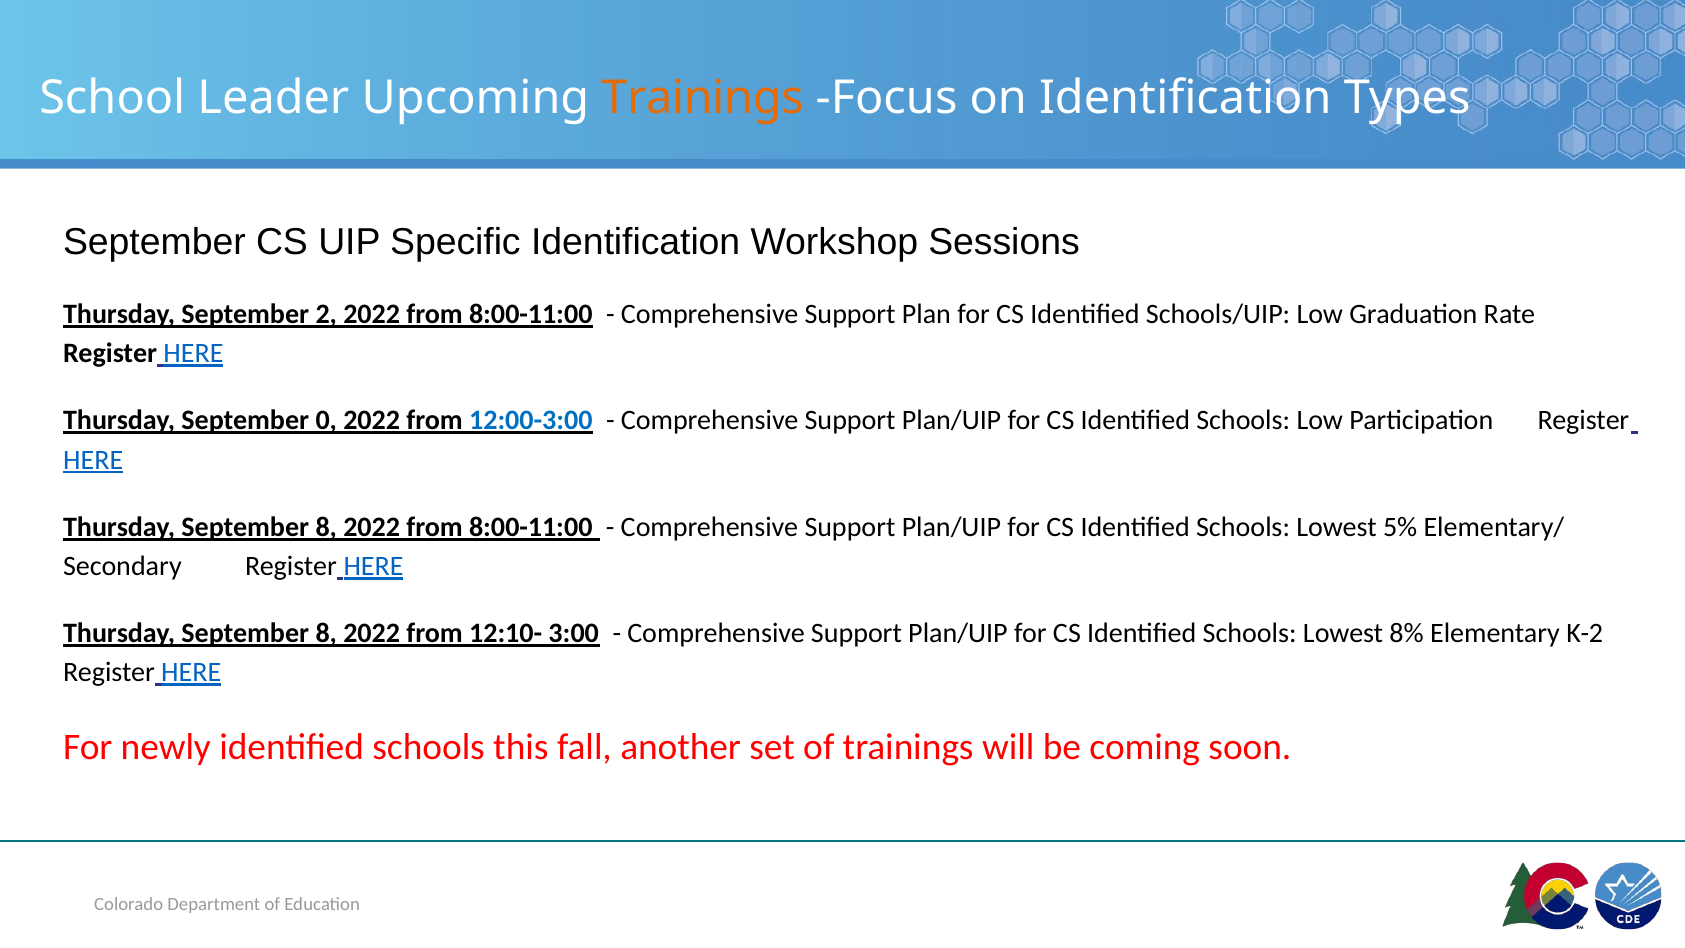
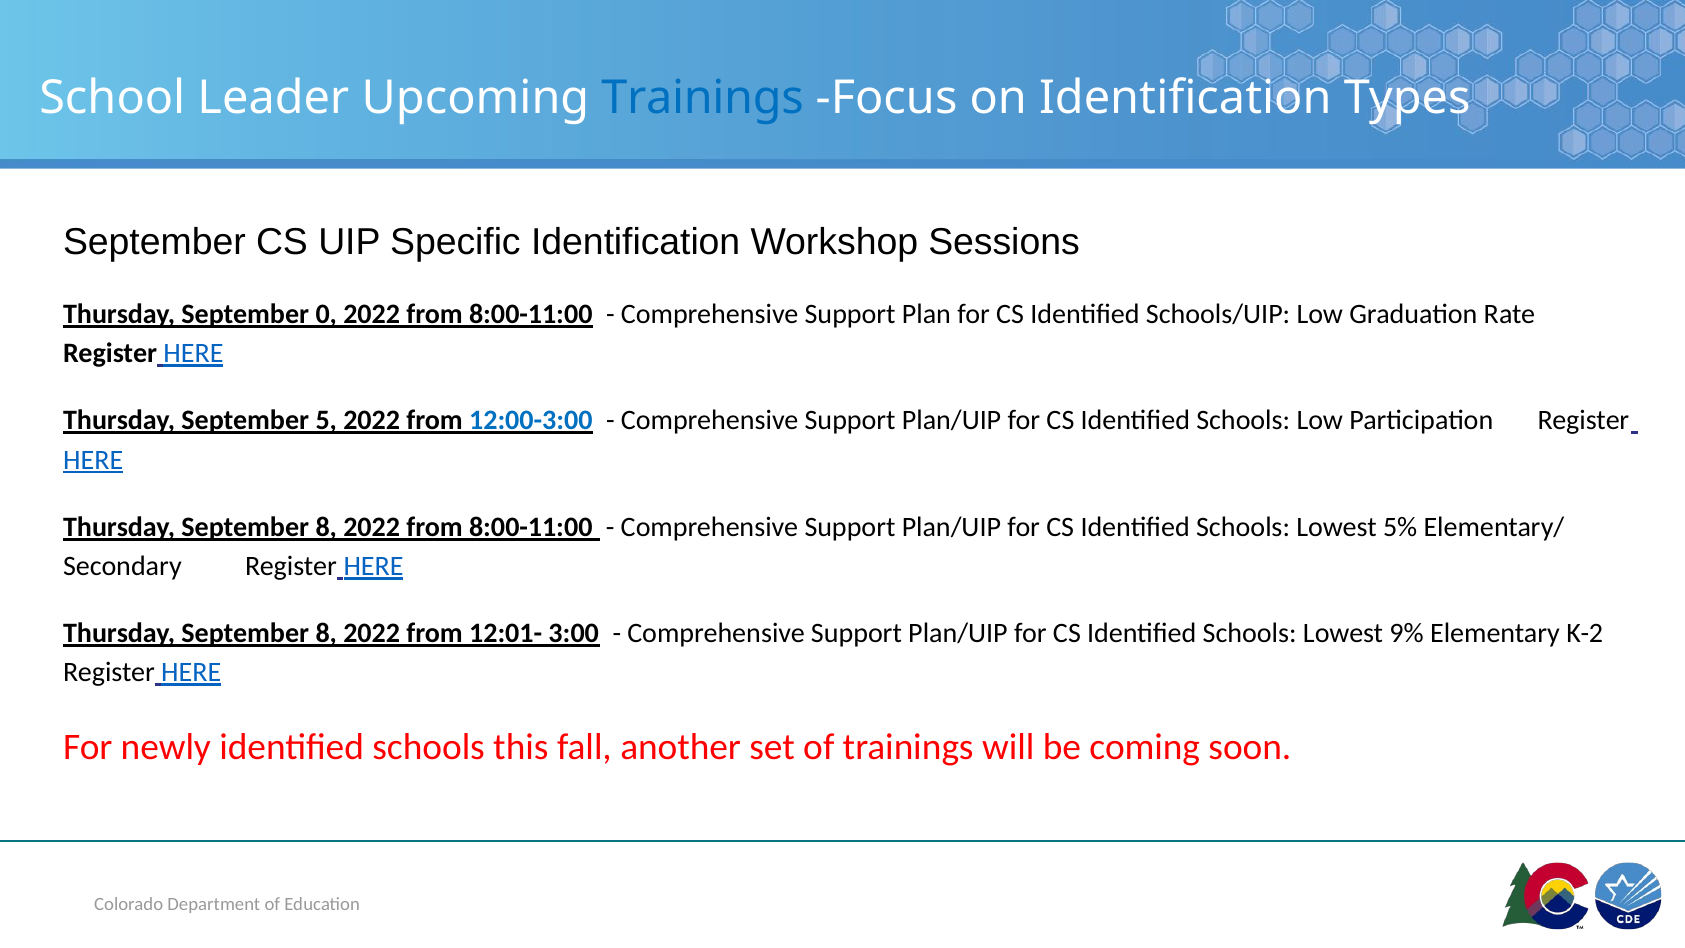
Trainings colour: orange -> blue (703, 98)
2: 2 -> 0 (326, 314)
0: 0 -> 5 (326, 420)
12:10-: 12:10- -> 12:01- (506, 633)
8%: 8% -> 9% (1407, 633)
